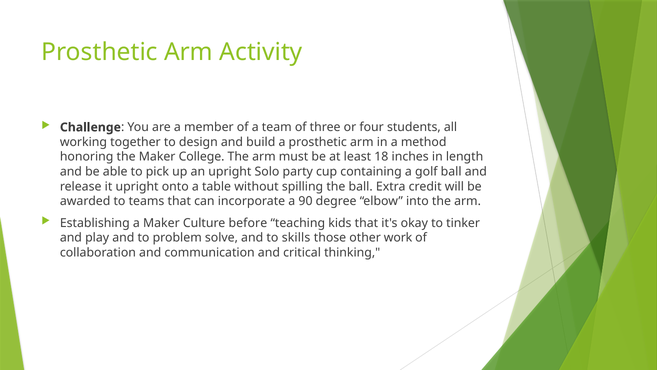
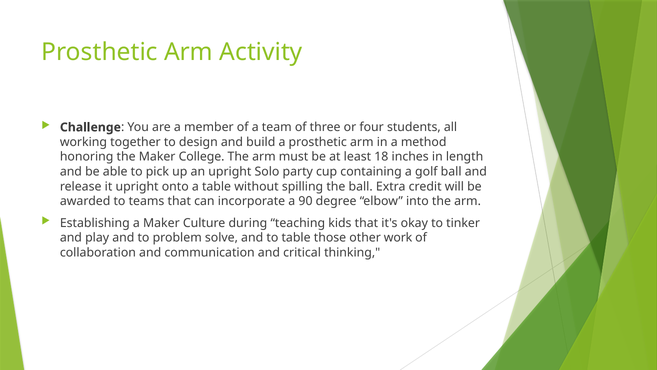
before: before -> during (248, 223)
to skills: skills -> table (296, 237)
